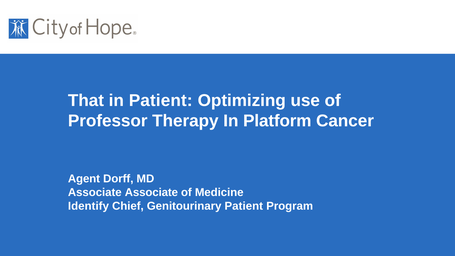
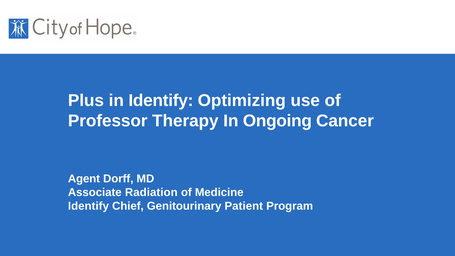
That: That -> Plus (86, 101)
in Patient: Patient -> Identify (161, 101)
Platform: Platform -> Ongoing (277, 121)
Associate Associate: Associate -> Radiation (151, 192)
